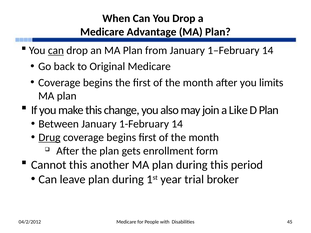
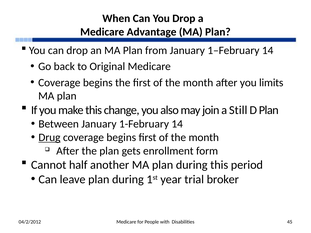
can underline: present -> none (56, 51)
Like: Like -> Still (238, 110)
Cannot this: this -> half (78, 165)
